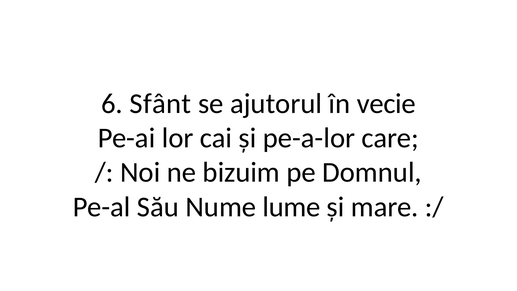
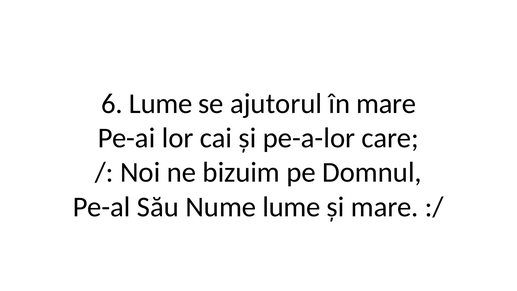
6 Sfânt: Sfânt -> Lume (161, 103)
în vecie: vecie -> mare (386, 103)
